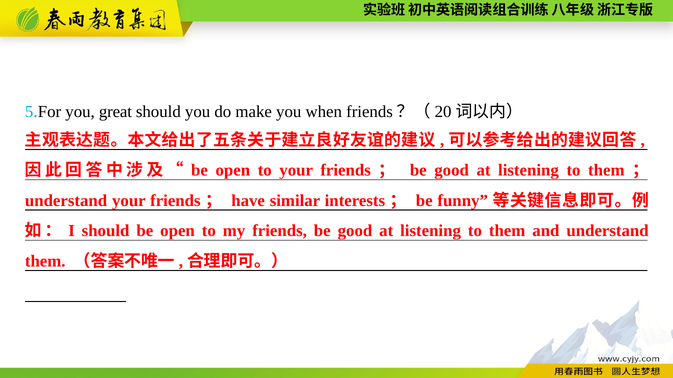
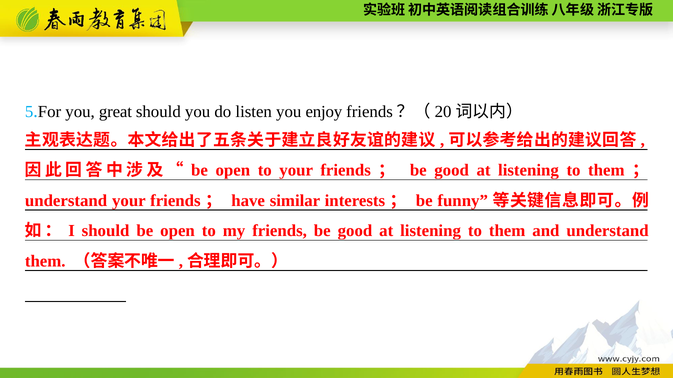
make: make -> listen (254, 112)
when: when -> enjoy (324, 112)
